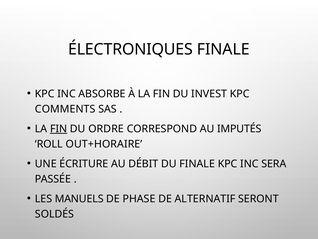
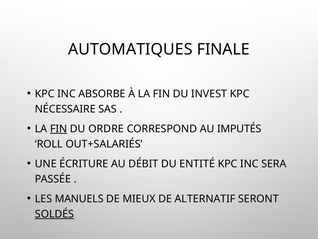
ÉLECTRONIQUES: ÉLECTRONIQUES -> AUTOMATIQUES (130, 49)
COMMENTS: COMMENTS -> NÉCESSAIRE (65, 109)
OUT+HORAIRE: OUT+HORAIRE -> OUT+SALARIÉS (104, 144)
DU FINALE: FINALE -> ENTITÉ (197, 163)
PHASE: PHASE -> MIEUX (139, 198)
SOLDÉS underline: none -> present (55, 214)
